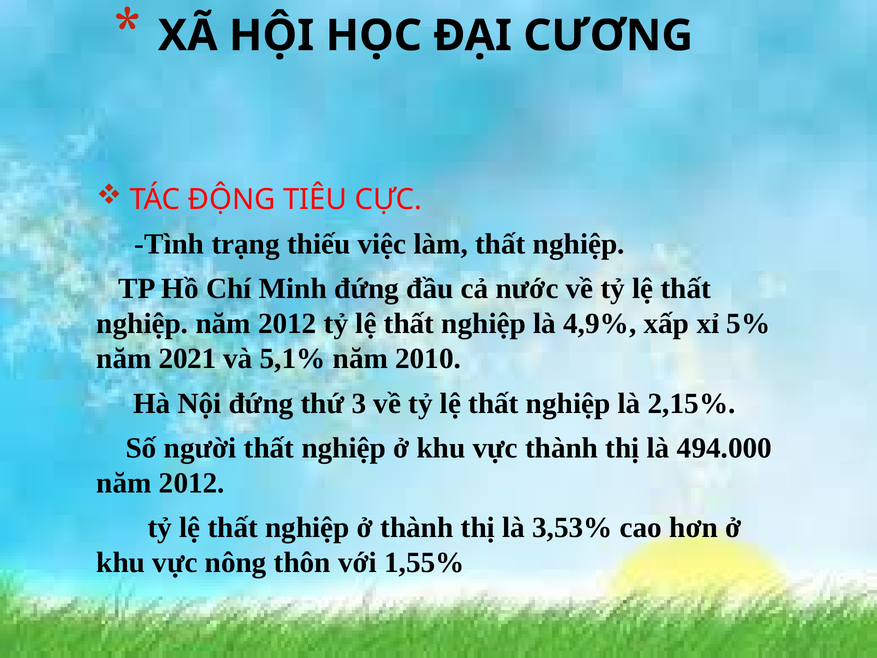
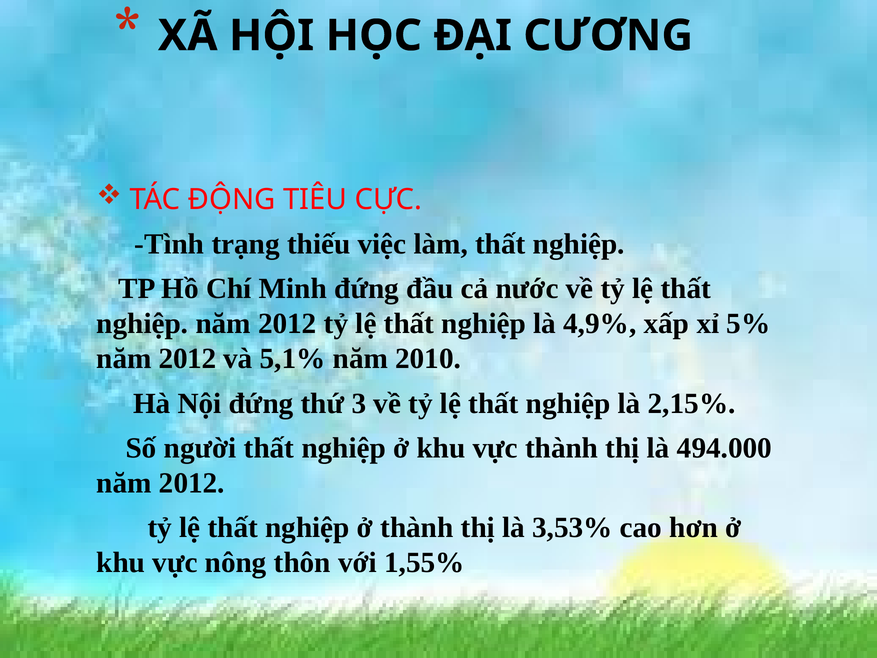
2021: 2021 -> 2012 (187, 359)
